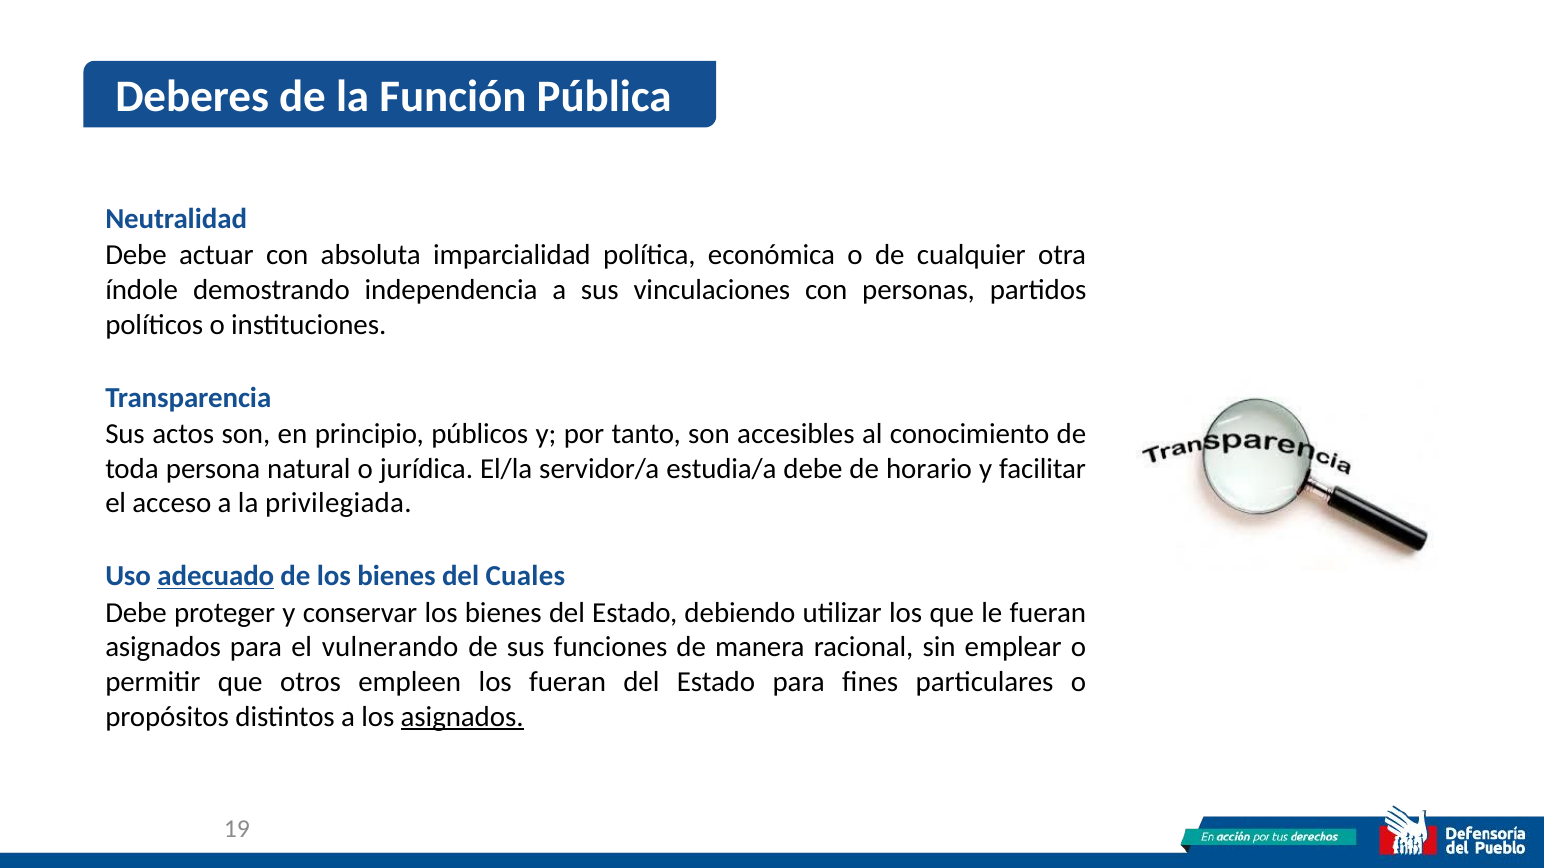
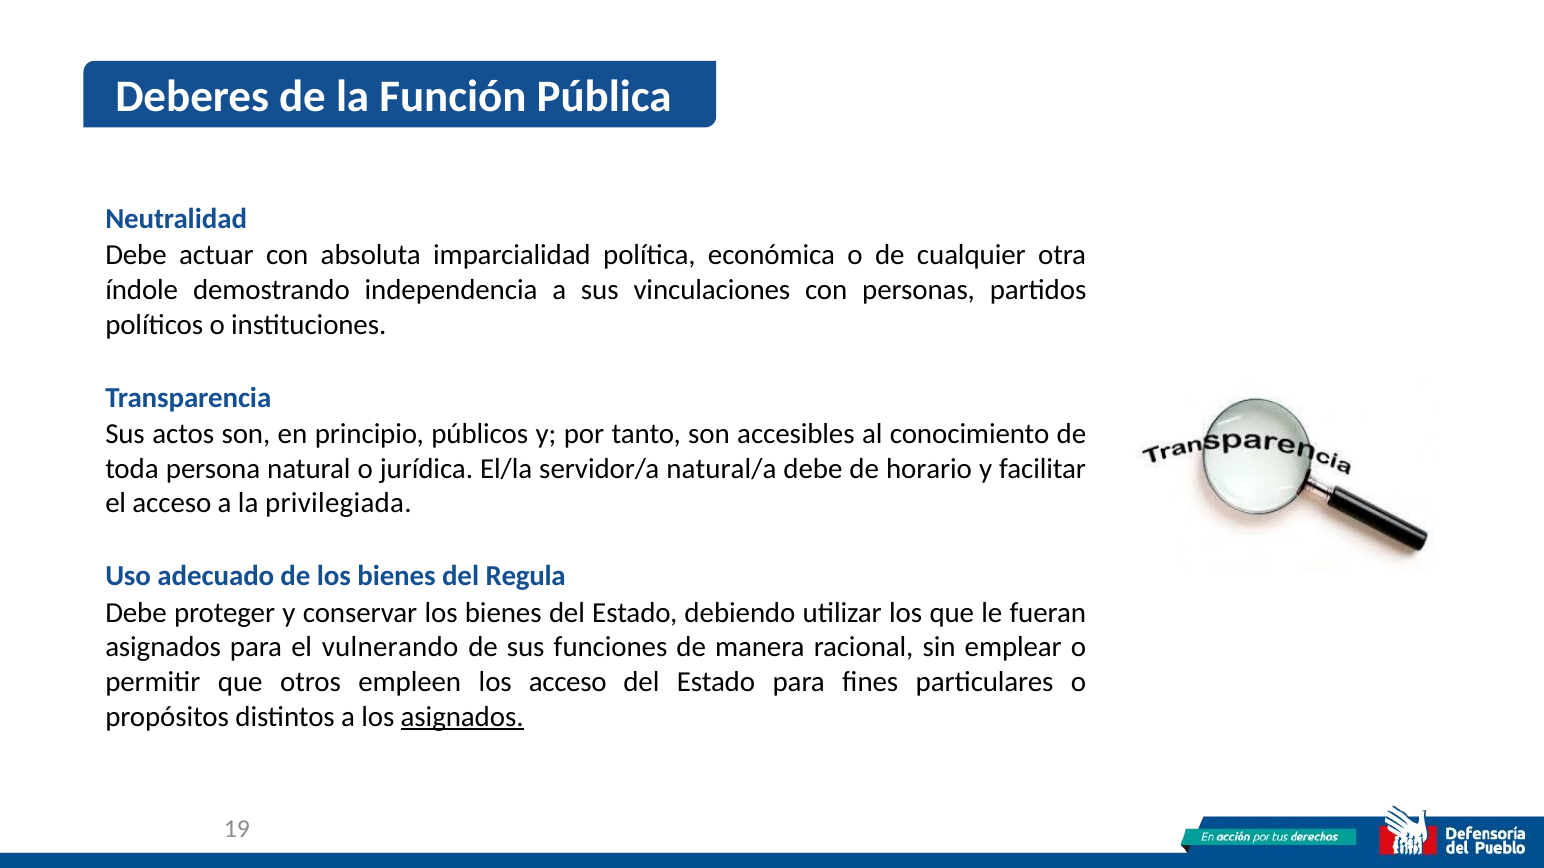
estudia/a: estudia/a -> natural/a (721, 469)
adecuado underline: present -> none (216, 576)
Cuales: Cuales -> Regula (526, 576)
los fueran: fueran -> acceso (568, 682)
